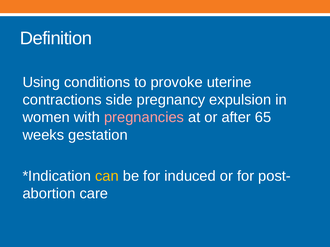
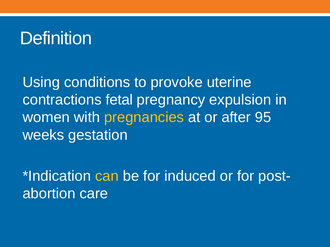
side: side -> fetal (119, 100)
pregnancies colour: pink -> yellow (144, 118)
65: 65 -> 95 (263, 118)
